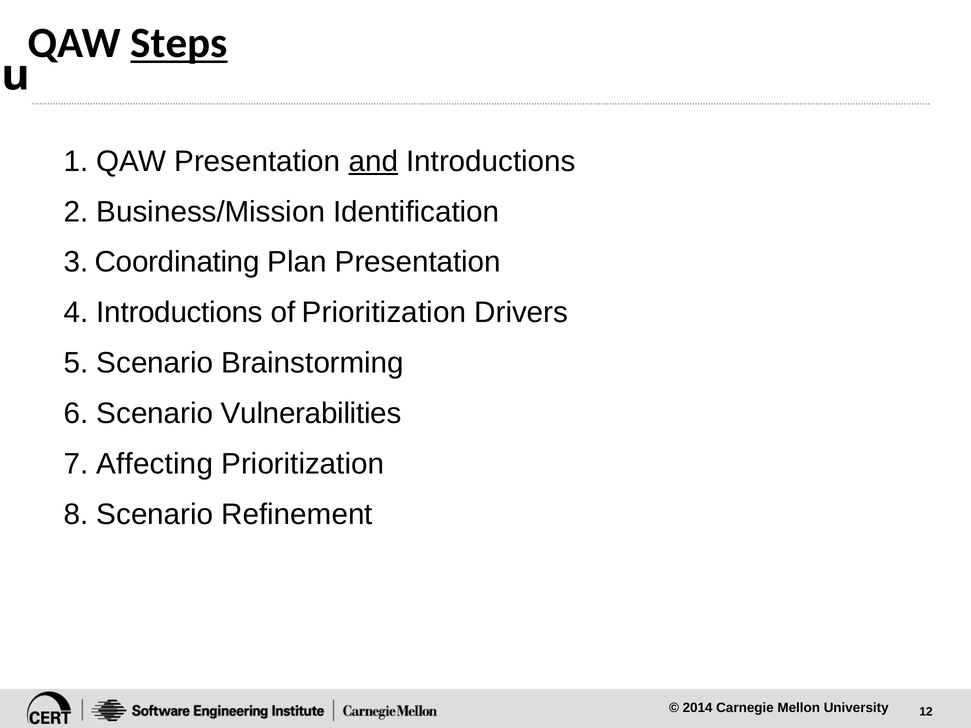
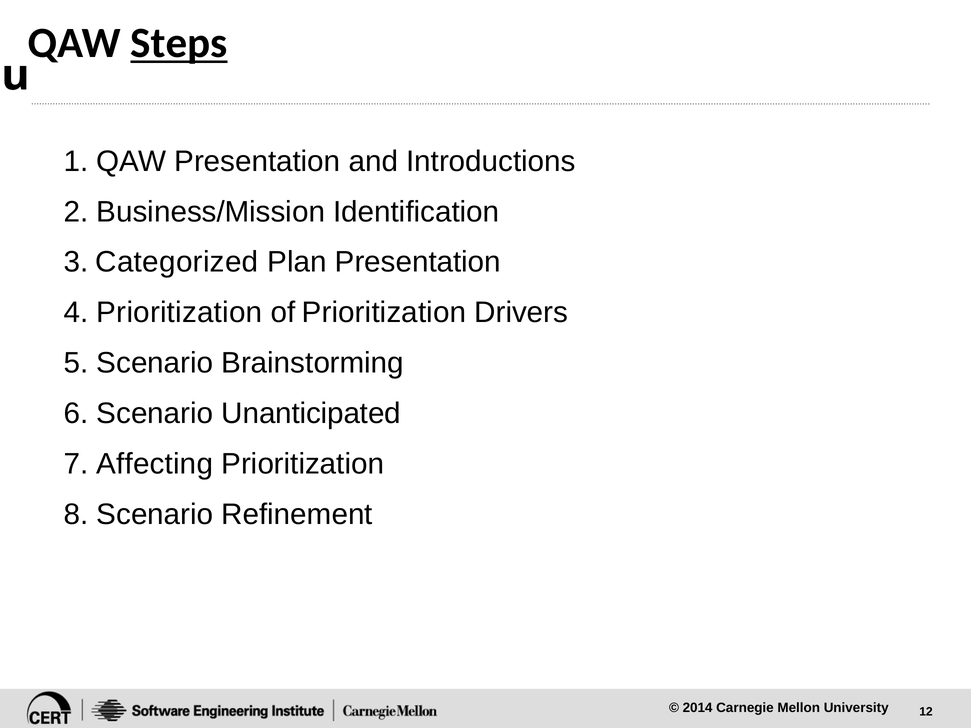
and underline: present -> none (373, 161)
Coordinating: Coordinating -> Categorized (177, 262)
4 Introductions: Introductions -> Prioritization (179, 313)
Vulnerabilities: Vulnerabilities -> Unanticipated (311, 414)
